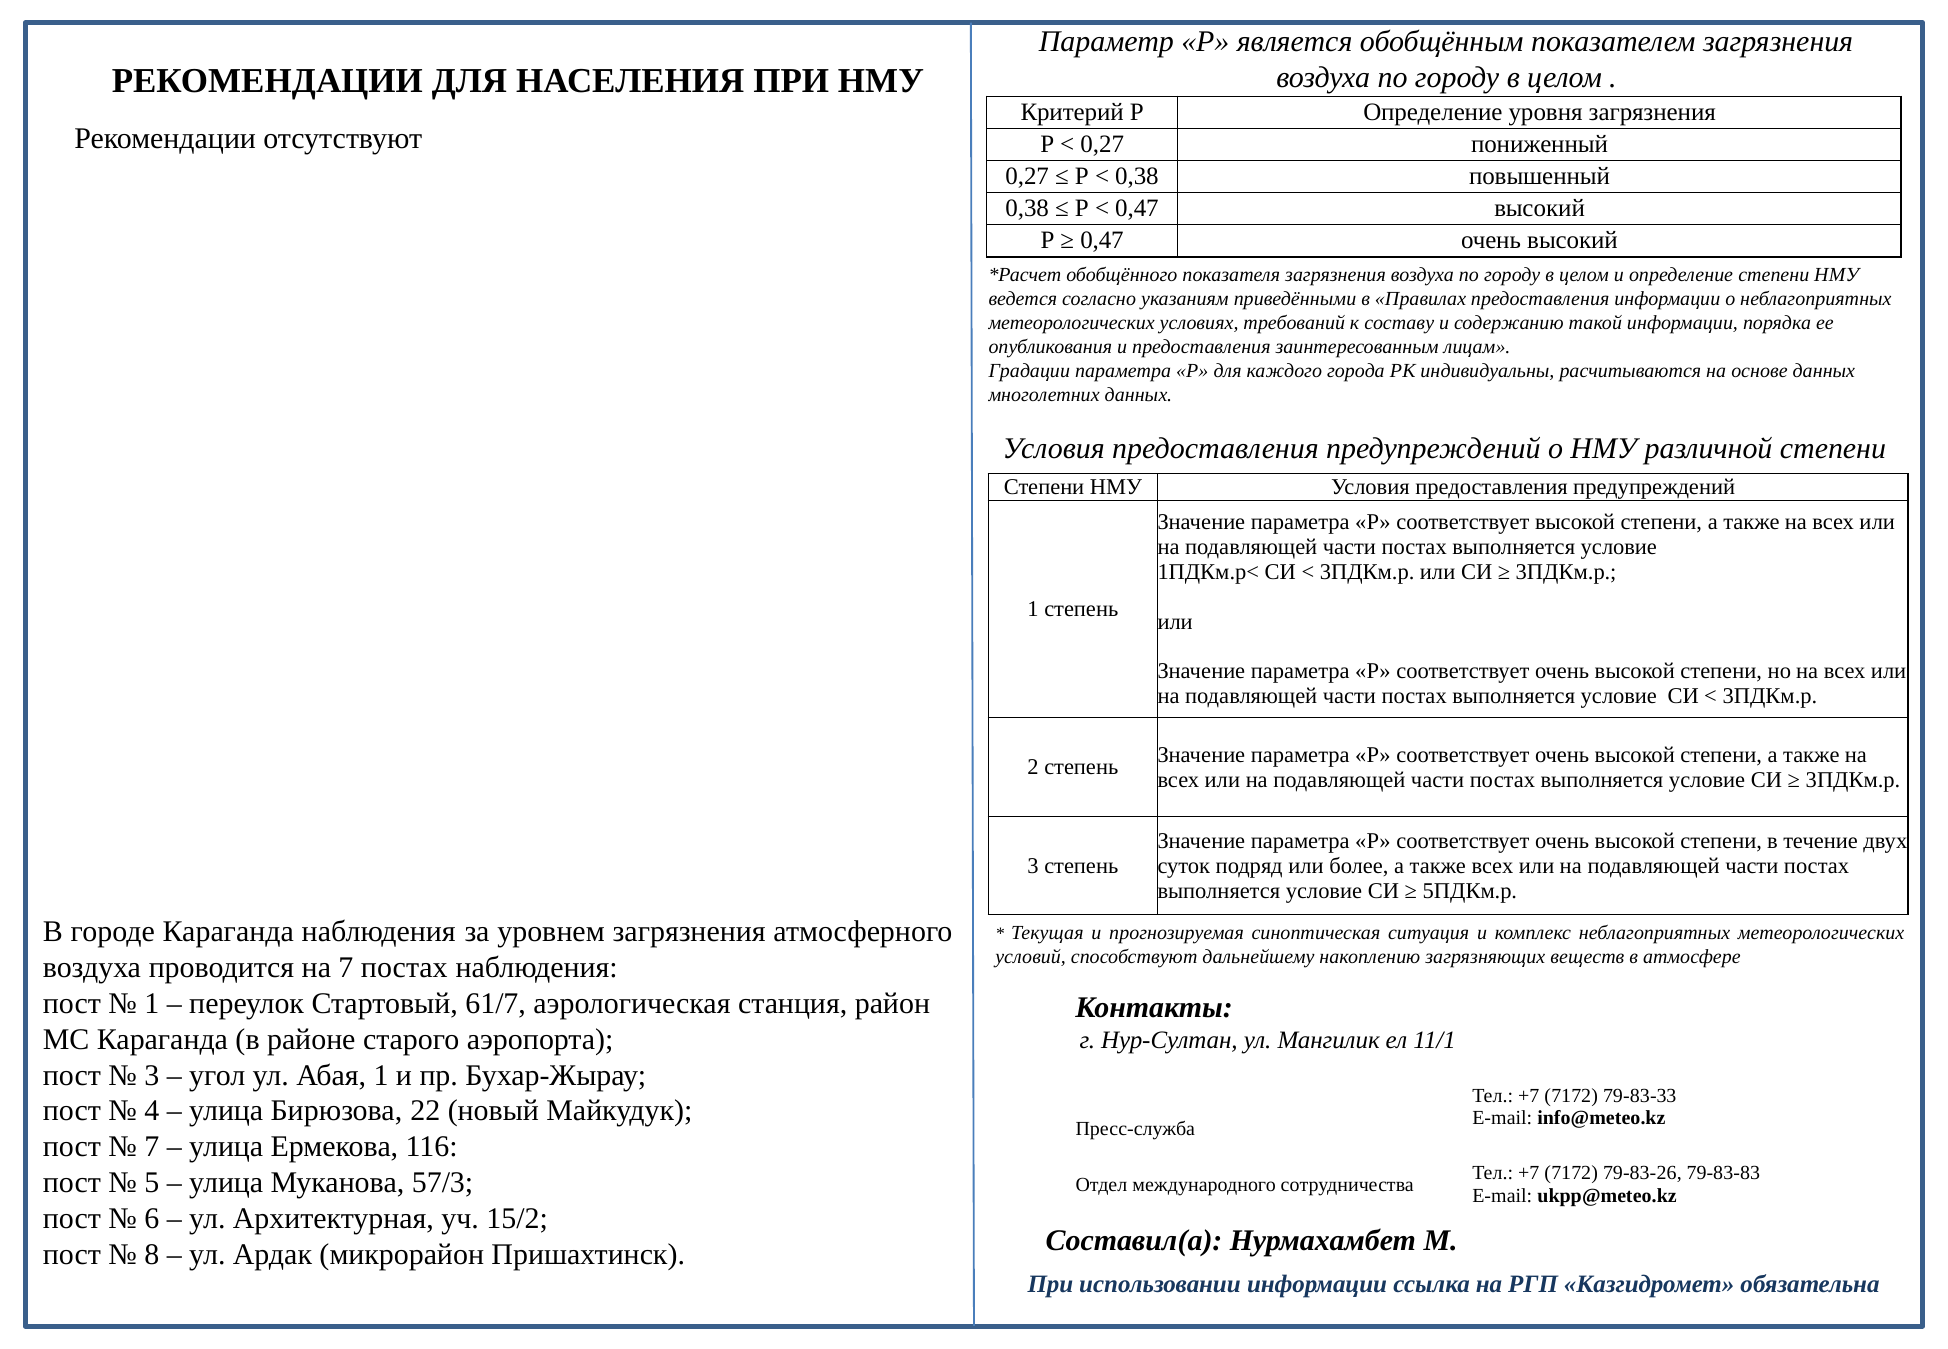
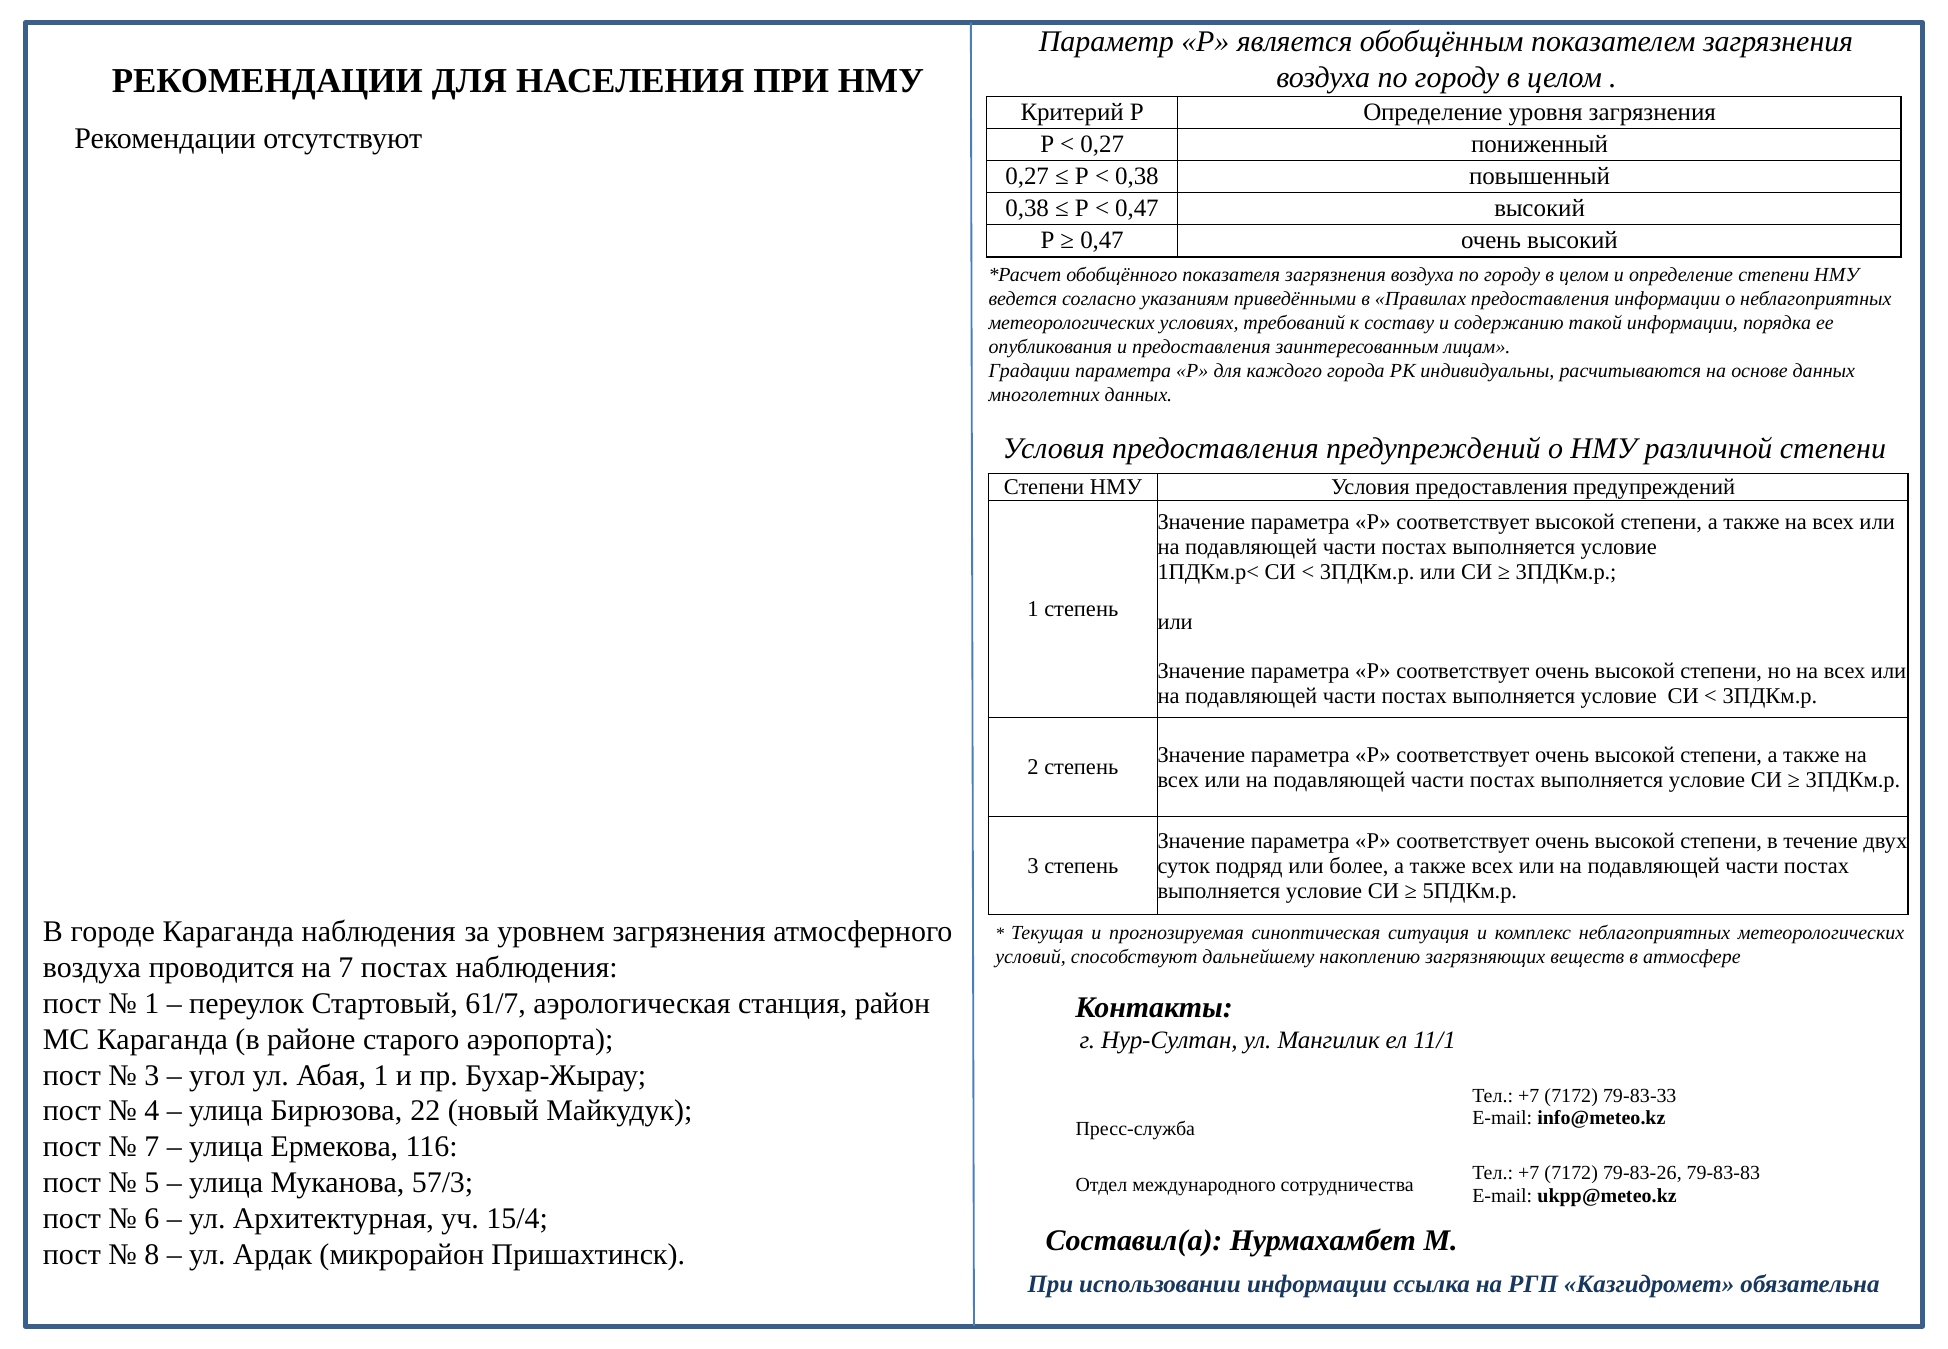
15/2: 15/2 -> 15/4 (517, 1219)
